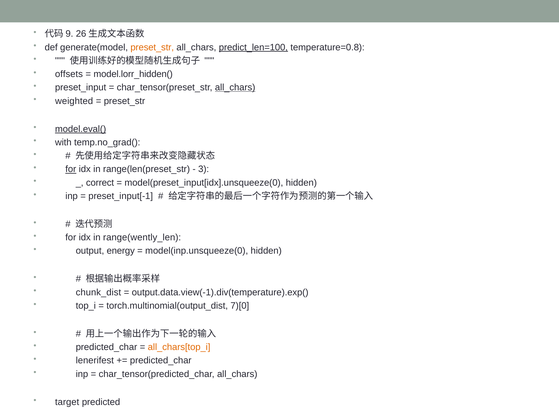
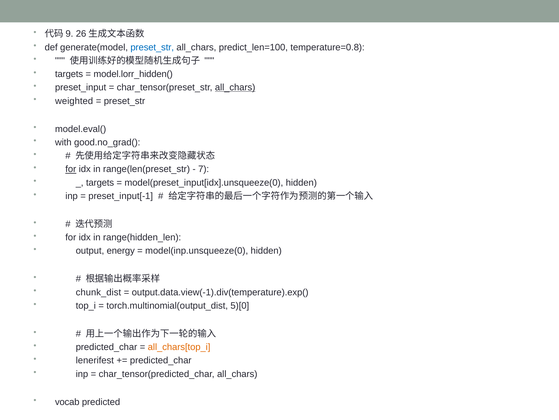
preset_str colour: orange -> blue (152, 47)
predict_len=100 underline: present -> none (253, 47)
offsets: offsets -> targets (69, 74)
model.eval( underline: present -> none (81, 129)
temp.no_grad(: temp.no_grad( -> good.no_grad( (107, 142)
3: 3 -> 7 (204, 169)
correct: correct -> targets (100, 182)
range(wently_len: range(wently_len -> range(hidden_len (142, 237)
7)[0: 7)[0 -> 5)[0 (240, 305)
target: target -> vocab (67, 401)
